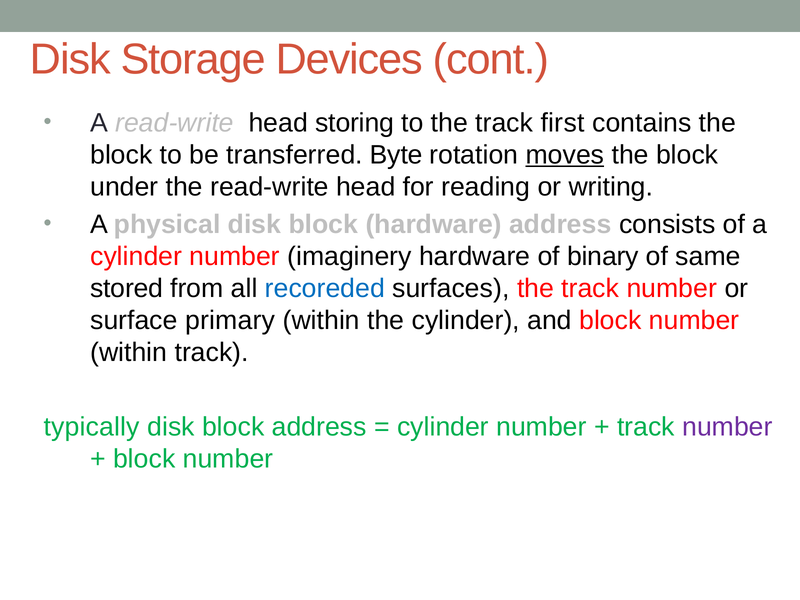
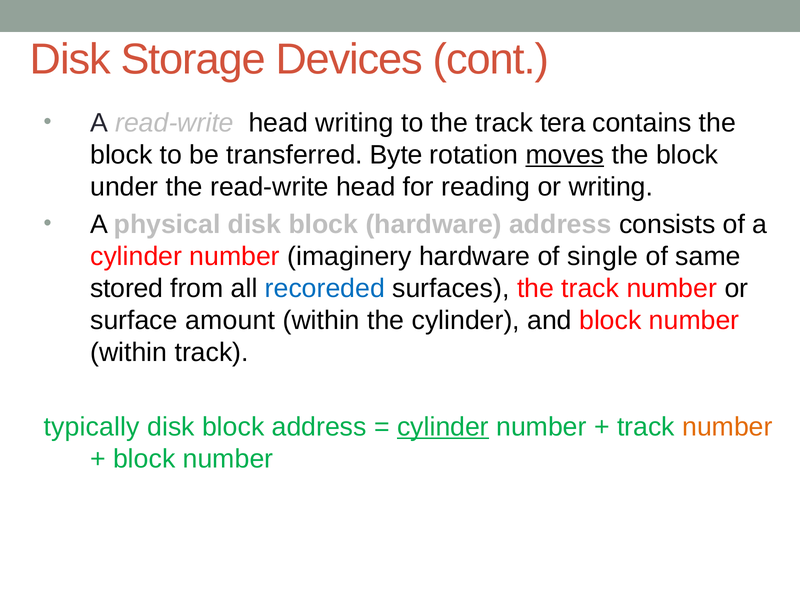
head storing: storing -> writing (354, 123)
first: first -> tera (563, 123)
binary: binary -> single (603, 256)
primary: primary -> amount (230, 320)
cylinder underline: none -> present (443, 427)
number colour: purple -> orange (727, 427)
